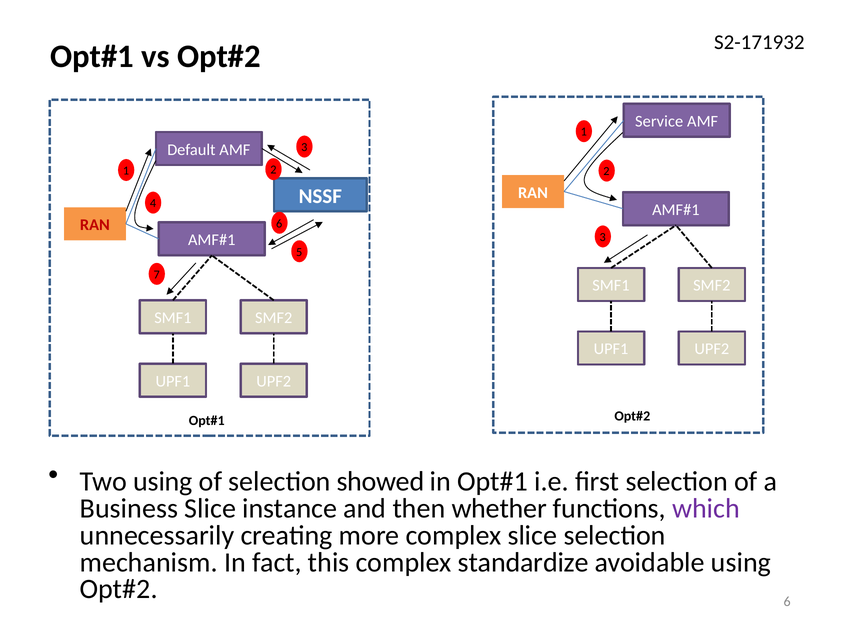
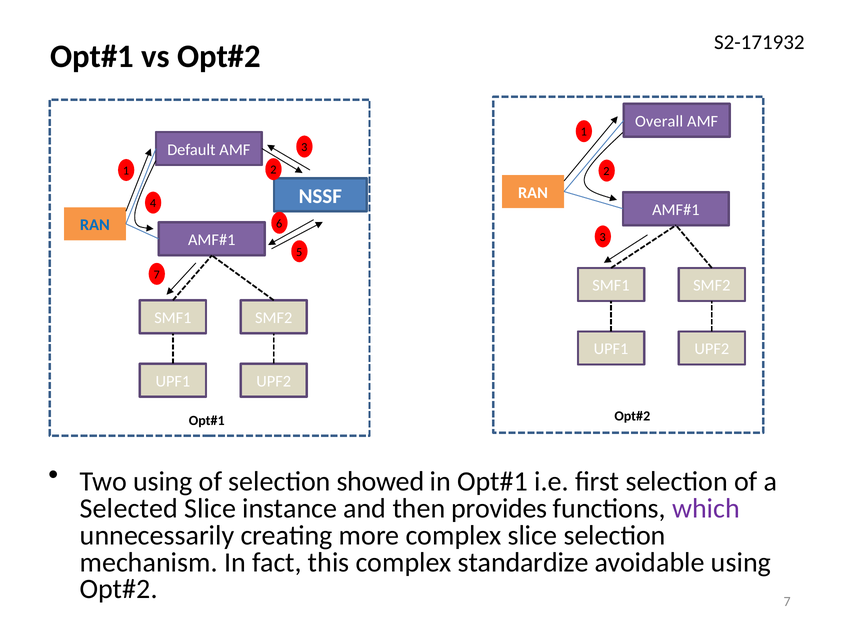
Service: Service -> Overall (659, 122)
RAN colour: red -> blue (95, 225)
Business: Business -> Selected (129, 509)
whether: whether -> provides (499, 509)
6: 6 -> 7 (787, 602)
